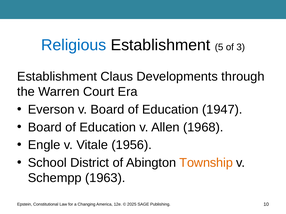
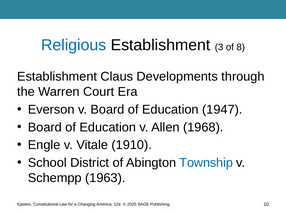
5: 5 -> 3 (219, 47)
3: 3 -> 8 (241, 47)
1956: 1956 -> 1910 (132, 145)
Township colour: orange -> blue (206, 163)
